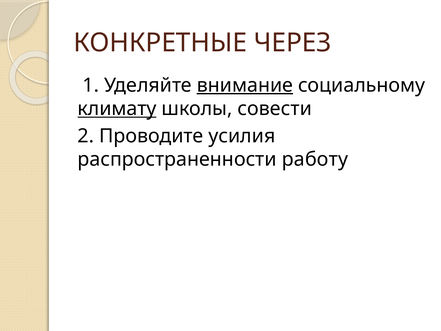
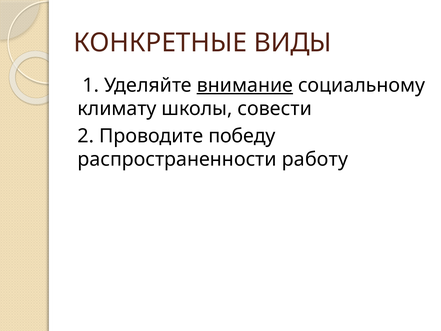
ЧЕРЕЗ: ЧЕРЕЗ -> ВИДЫ (293, 43)
климату underline: present -> none (117, 109)
усилия: усилия -> победу (242, 136)
